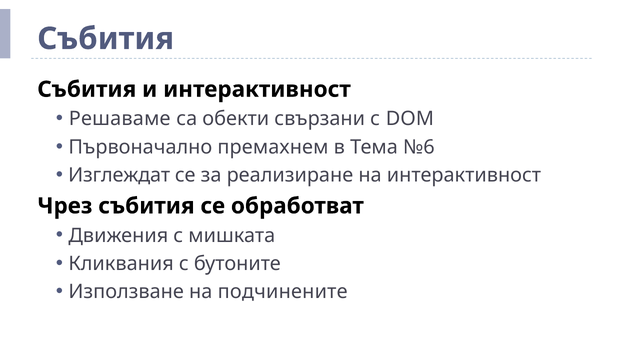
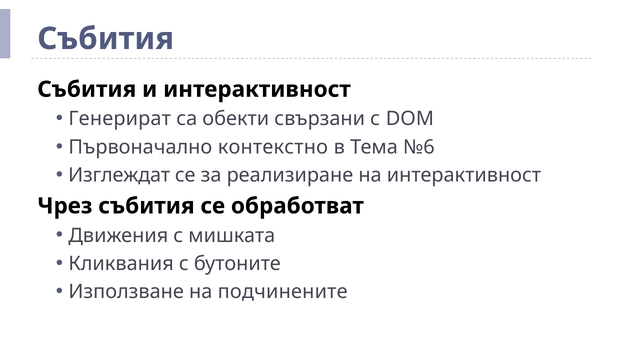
Решаваме: Решаваме -> Генерират (120, 119)
премахнем: премахнем -> контекстно (273, 147)
